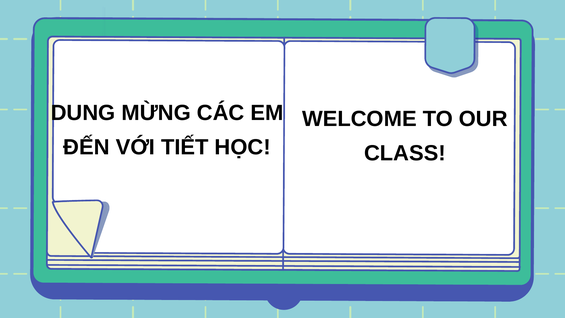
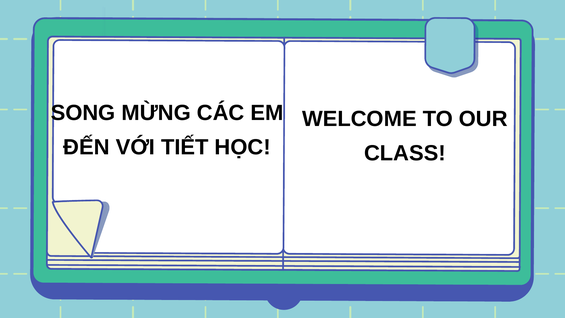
DUNG: DUNG -> SONG (83, 113)
